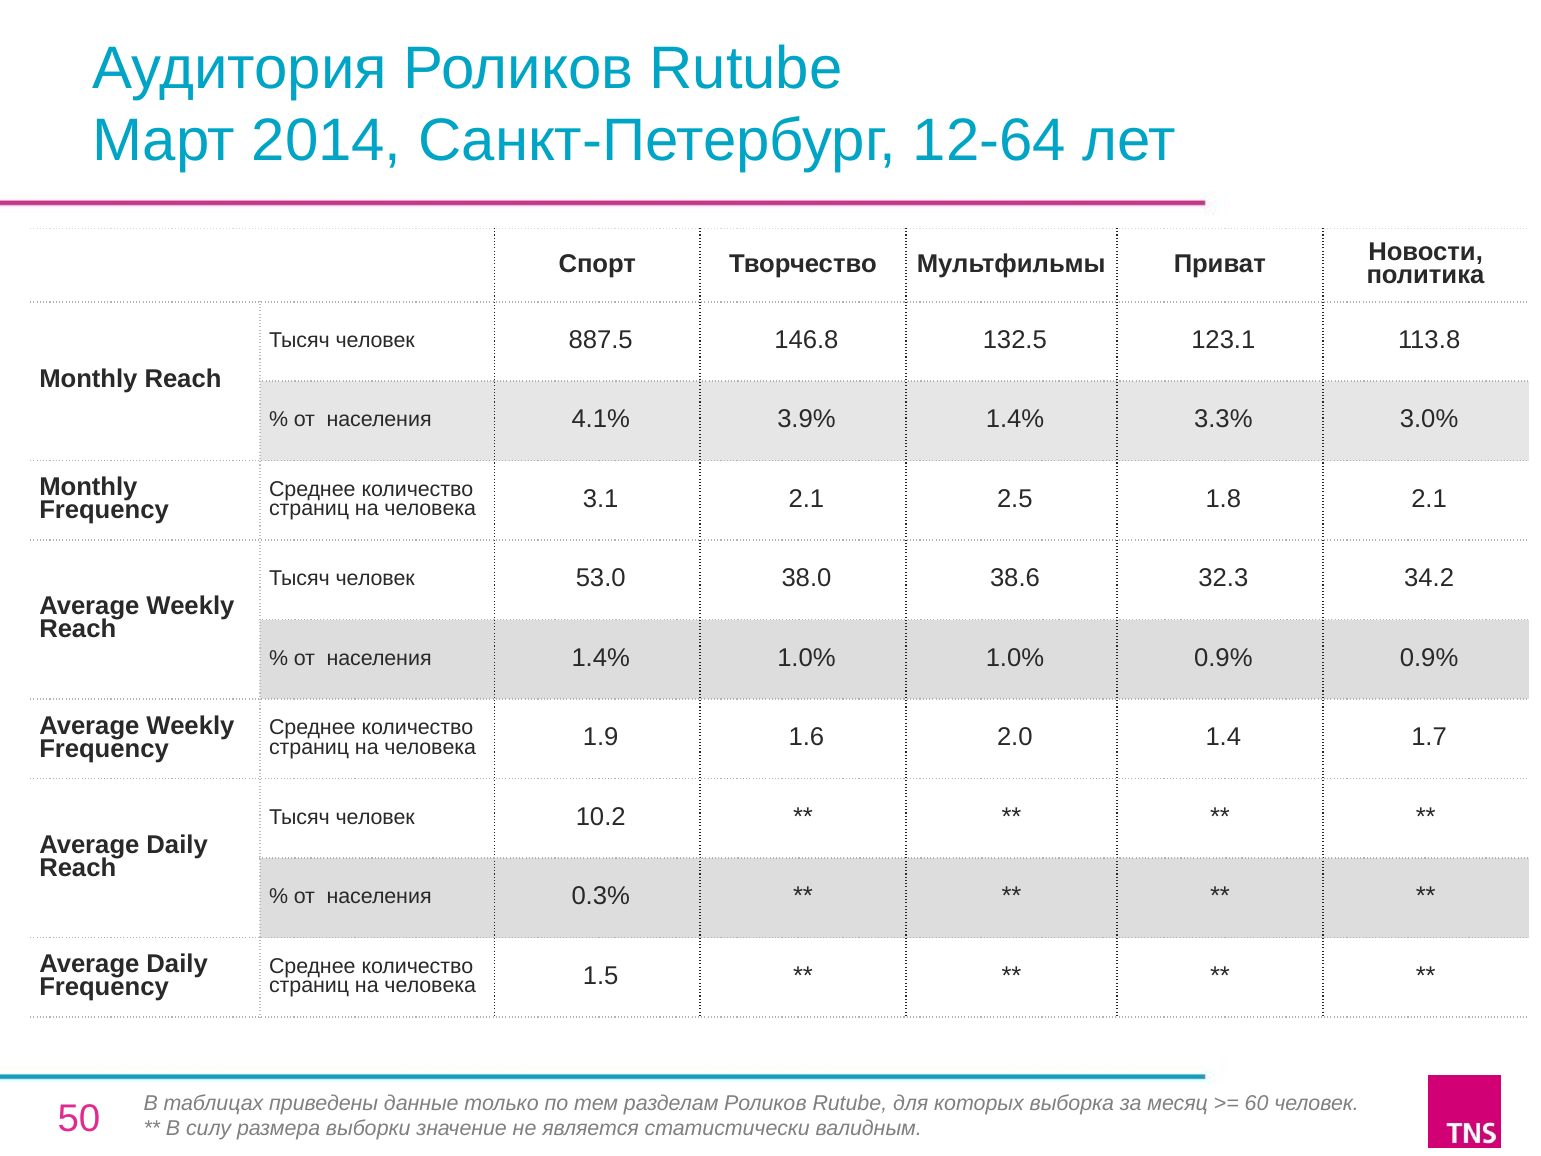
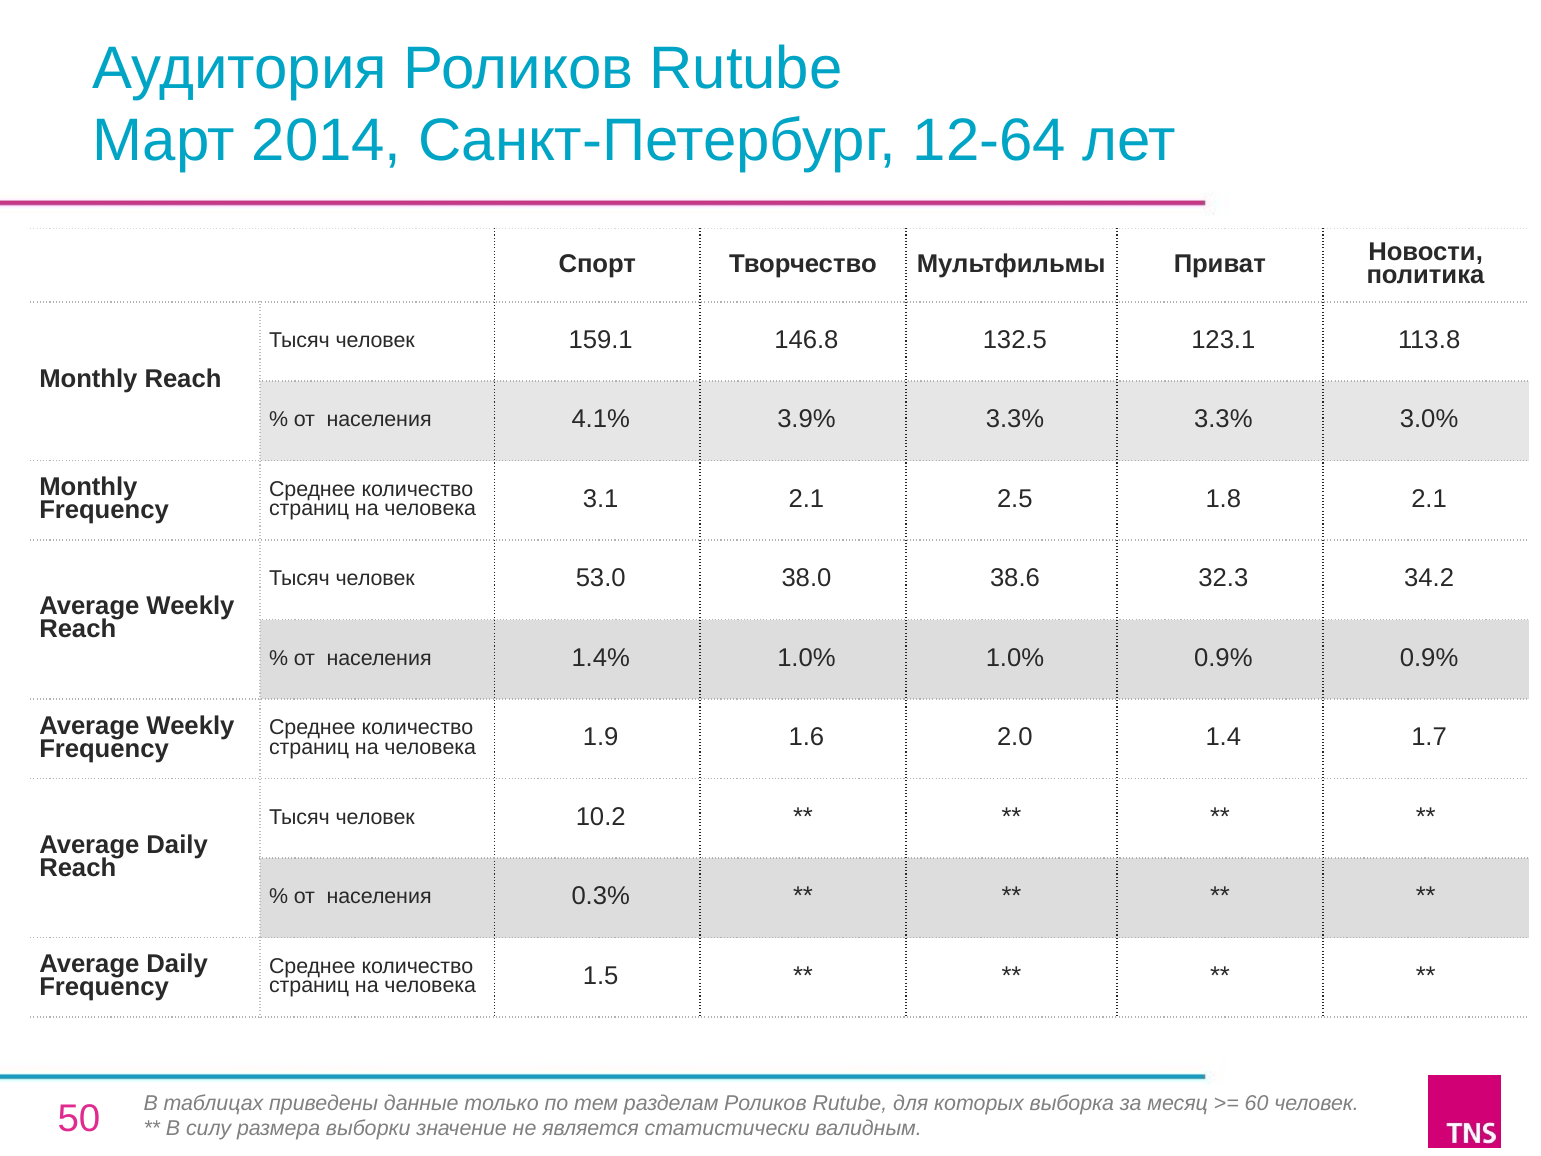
887.5: 887.5 -> 159.1 (601, 340)
3.9% 1.4%: 1.4% -> 3.3% (1015, 419)
